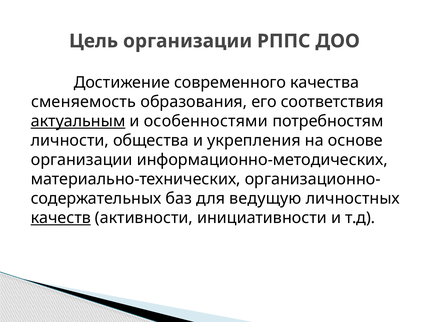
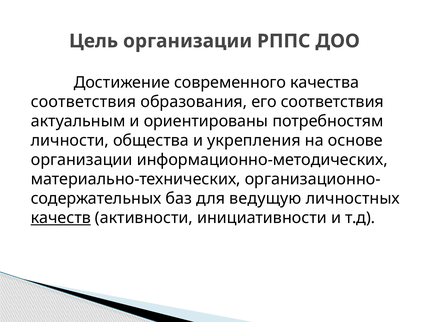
сменяемость: сменяемость -> соответствия (83, 102)
актуальным underline: present -> none (78, 121)
особенностями: особенностями -> ориентированы (206, 121)
